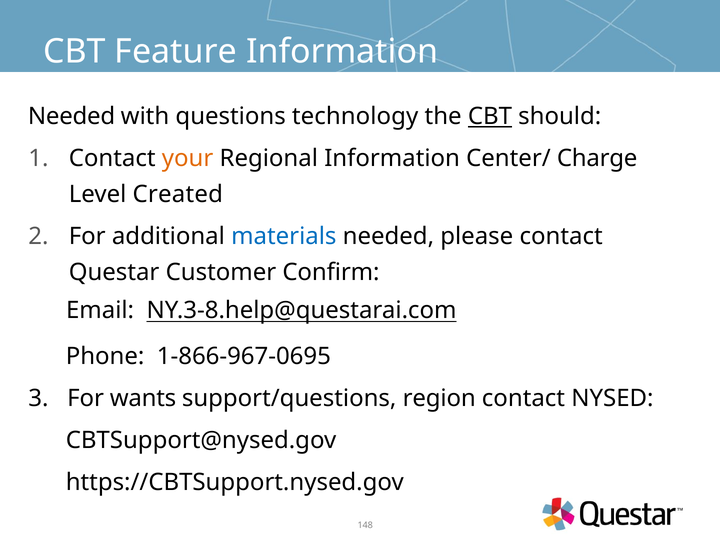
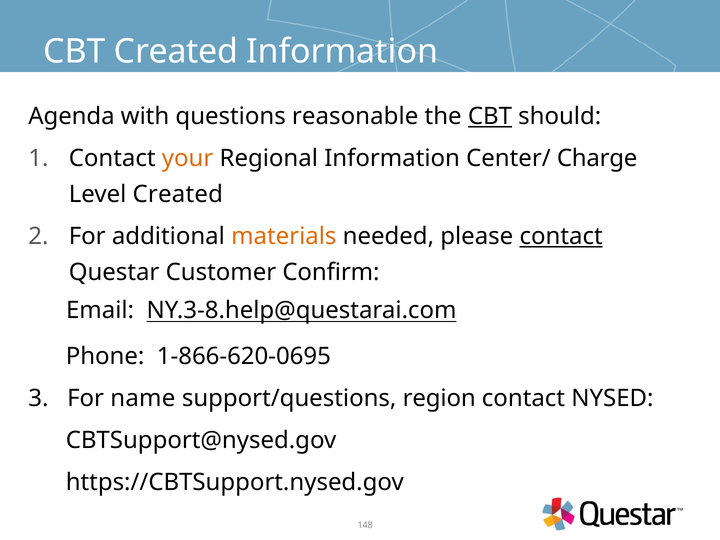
CBT Feature: Feature -> Created (176, 51)
Needed: Needed -> Agenda (71, 116)
technology: technology -> reasonable (355, 116)
materials colour: blue -> orange (284, 236)
contact underline: none -> present (561, 236)
1-866-967-0695: 1-866-967-0695 -> 1-866-620-0695 (244, 356)
wants: wants -> name (143, 398)
